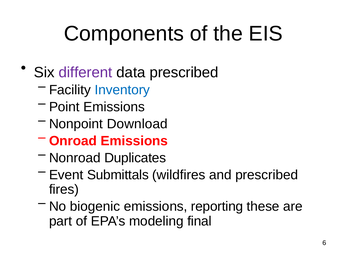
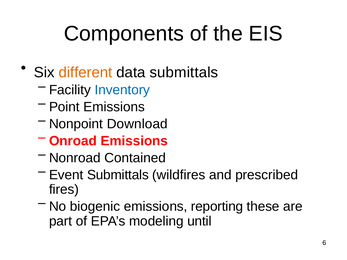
different colour: purple -> orange (85, 72)
data prescribed: prescribed -> submittals (184, 72)
Duplicates: Duplicates -> Contained (135, 158)
final: final -> until (199, 221)
